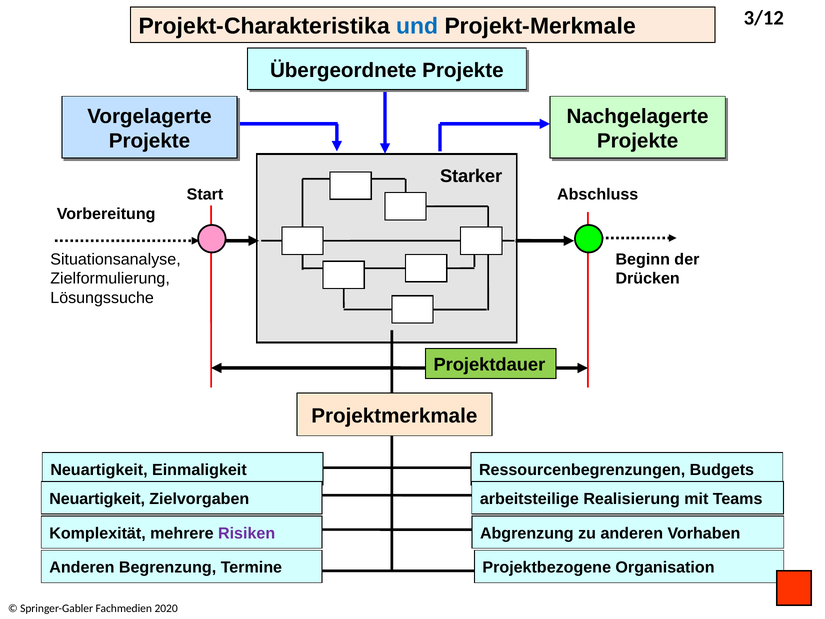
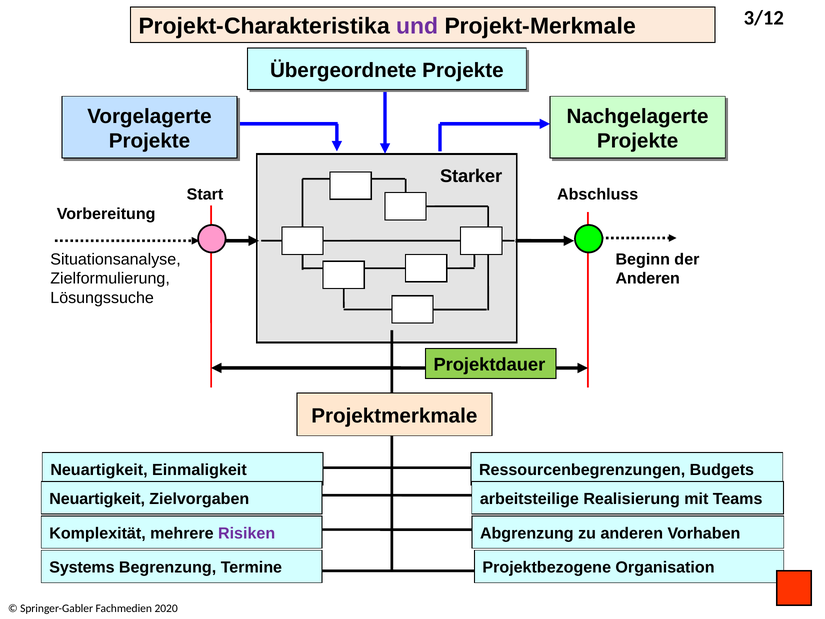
und colour: blue -> purple (417, 26)
Drücken: Drücken -> Anderen (648, 278)
Anderen: Anderen -> Systems (82, 567)
